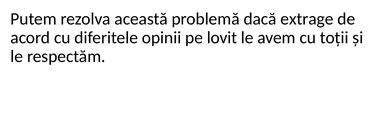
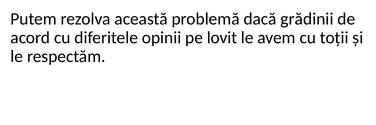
extrage: extrage -> grădinii (307, 19)
